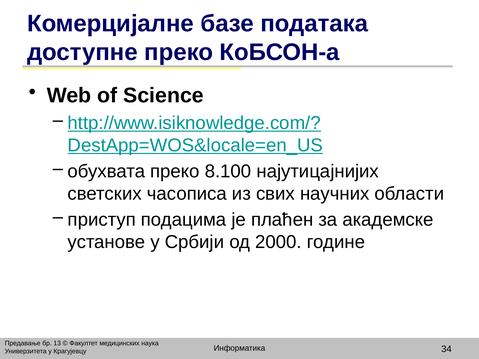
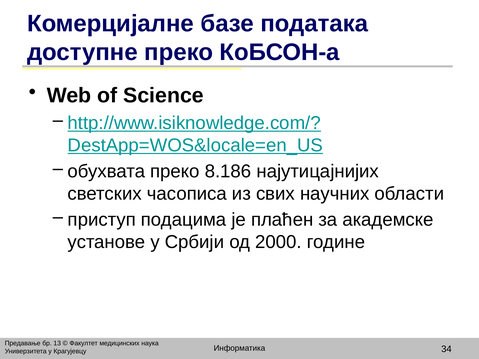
8.100: 8.100 -> 8.186 (228, 171)
